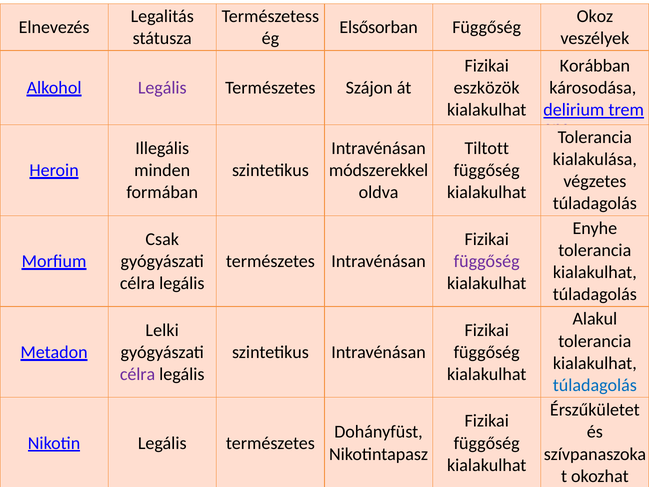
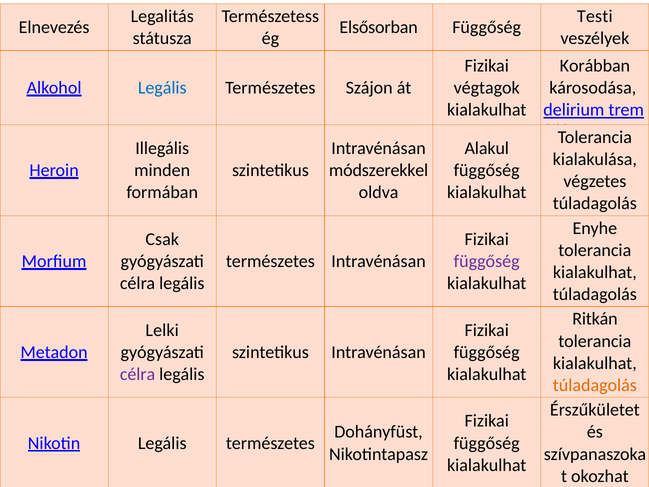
Okoz: Okoz -> Testi (595, 16)
Legális colour: purple -> blue (162, 88)
eszközök: eszközök -> végtagok (487, 88)
Tiltott: Tiltott -> Alakul (487, 148)
Alakul: Alakul -> Ritkán (595, 319)
túladagolás colour: blue -> orange (595, 385)
